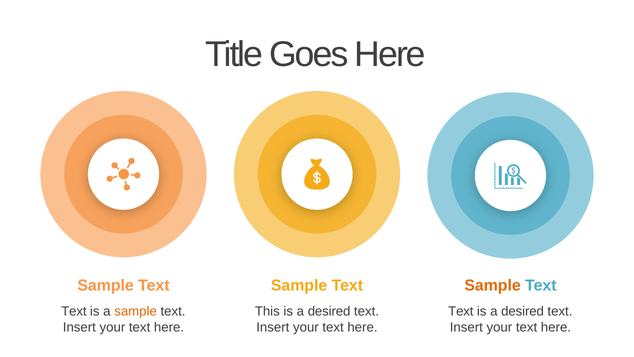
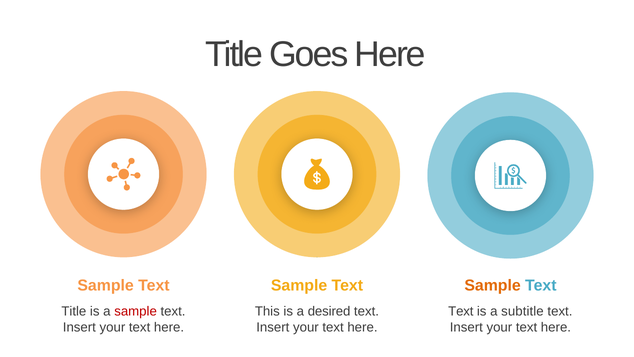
Text: Text -> Title (74, 311)
sample colour: orange -> red (136, 311)
desired: desired -> subtitle (522, 311)
